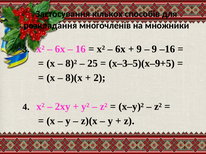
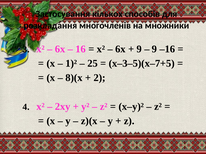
8)²: 8)² -> 1)² (71, 64)
x–3–5)(x–9+5: x–3–5)(x–9+5 -> x–3–5)(x–7+5 (142, 64)
